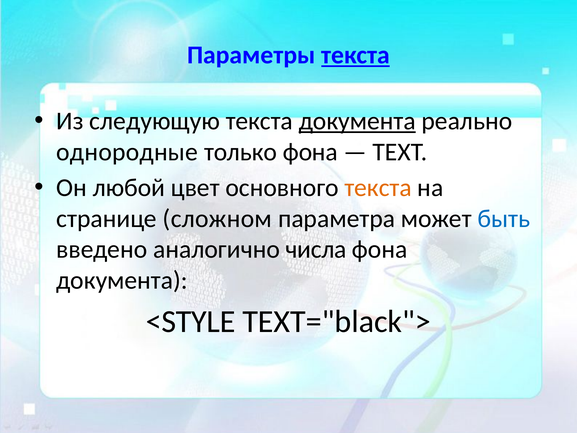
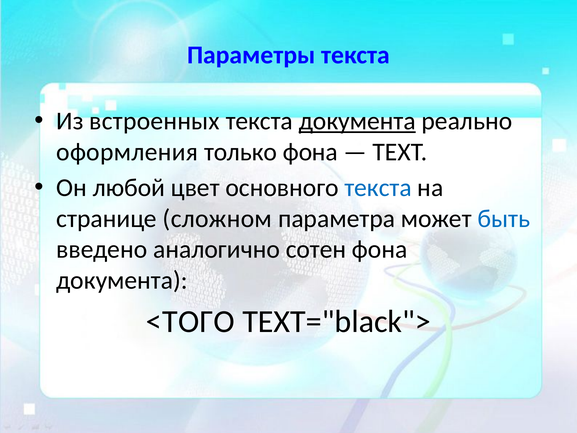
текста underline: present -> none (356, 55)
следующую: следующую -> встроенных (155, 121)
однородные: однородные -> оформления (127, 152)
текста colour: orange -> blue (378, 188)
числа: числа -> сотен (316, 249)
<STYLE: <STYLE -> <ТОГО (190, 322)
